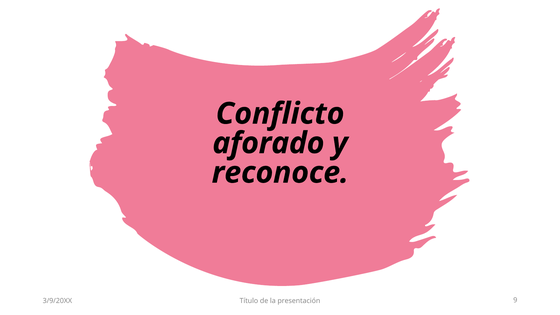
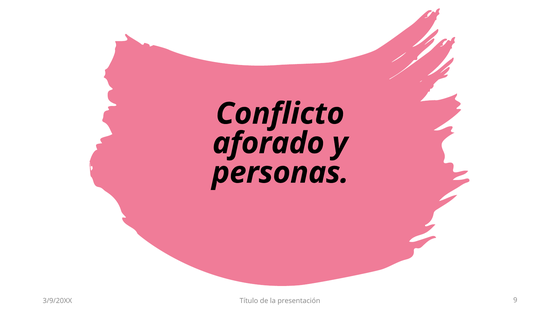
reconoce: reconoce -> personas (280, 173)
